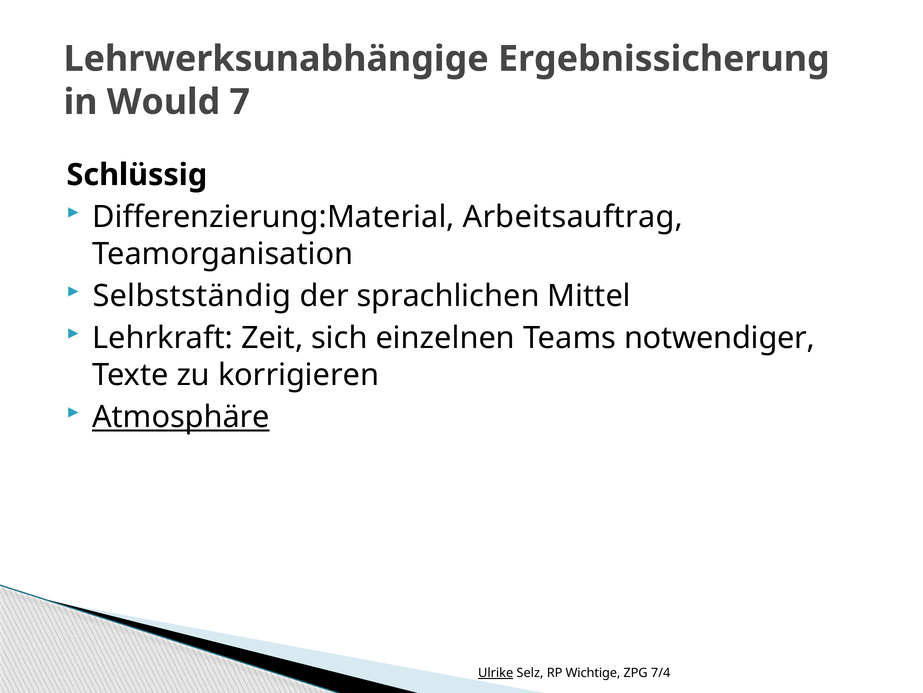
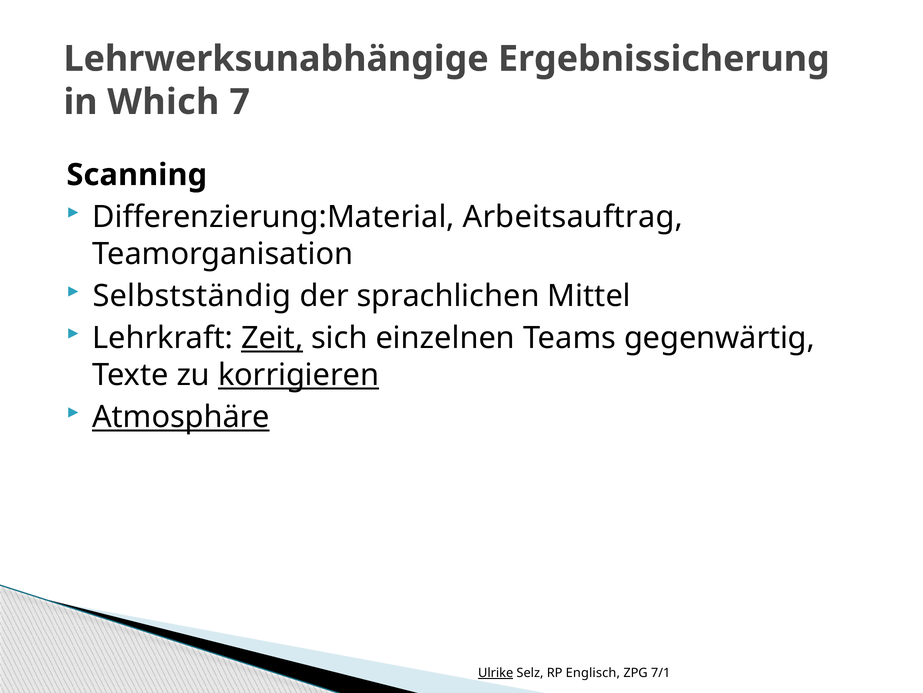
Would: Would -> Which (163, 102)
Schlüssig: Schlüssig -> Scanning (137, 175)
Zeit underline: none -> present (272, 338)
notwendiger: notwendiger -> gegenwärtig (720, 338)
korrigieren underline: none -> present (299, 375)
Wichtige: Wichtige -> Englisch (593, 672)
7/4: 7/4 -> 7/1 (661, 672)
